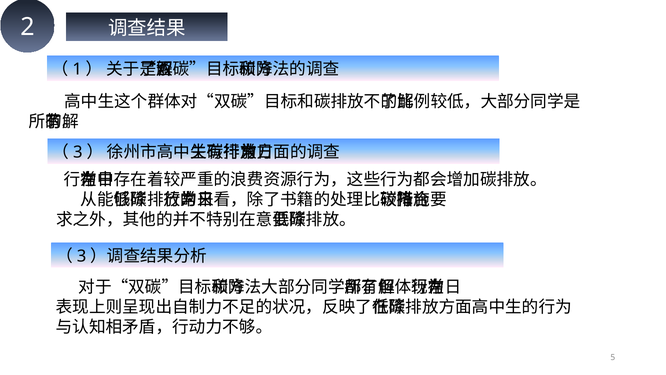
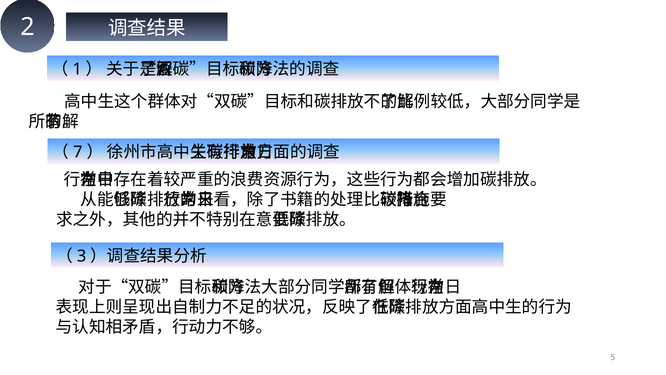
3: 3 -> 7 (78, 152)
